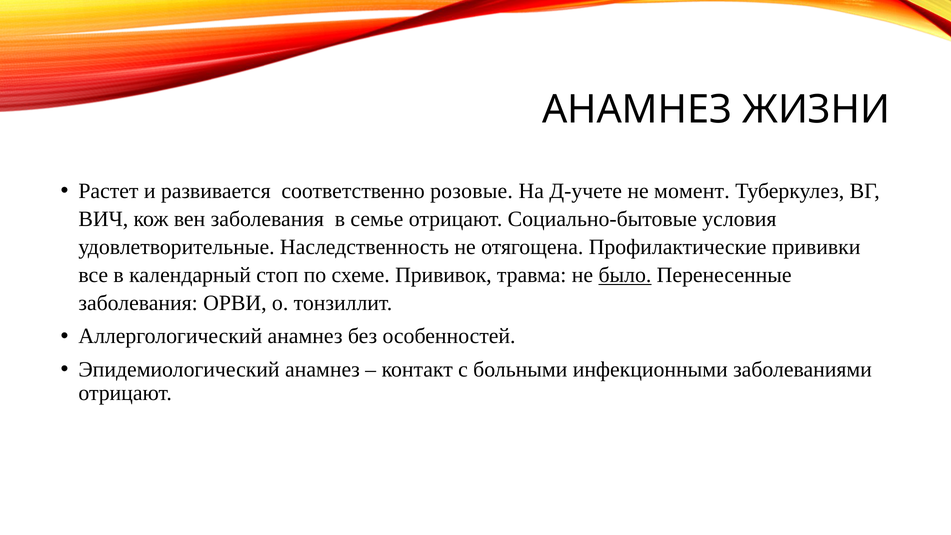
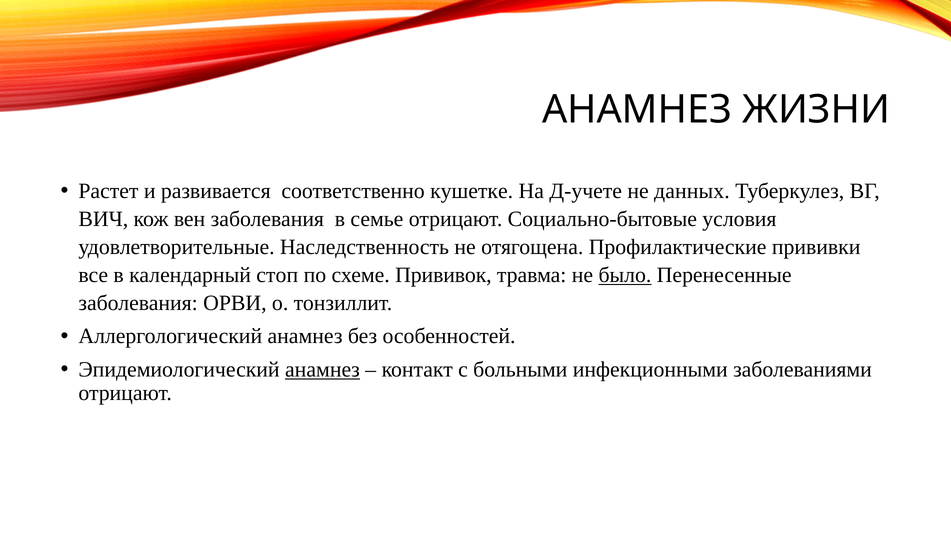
розовые: розовые -> кушетке (472, 191)
момент: момент -> данных (692, 191)
анамнез underline: none -> present (322, 370)
